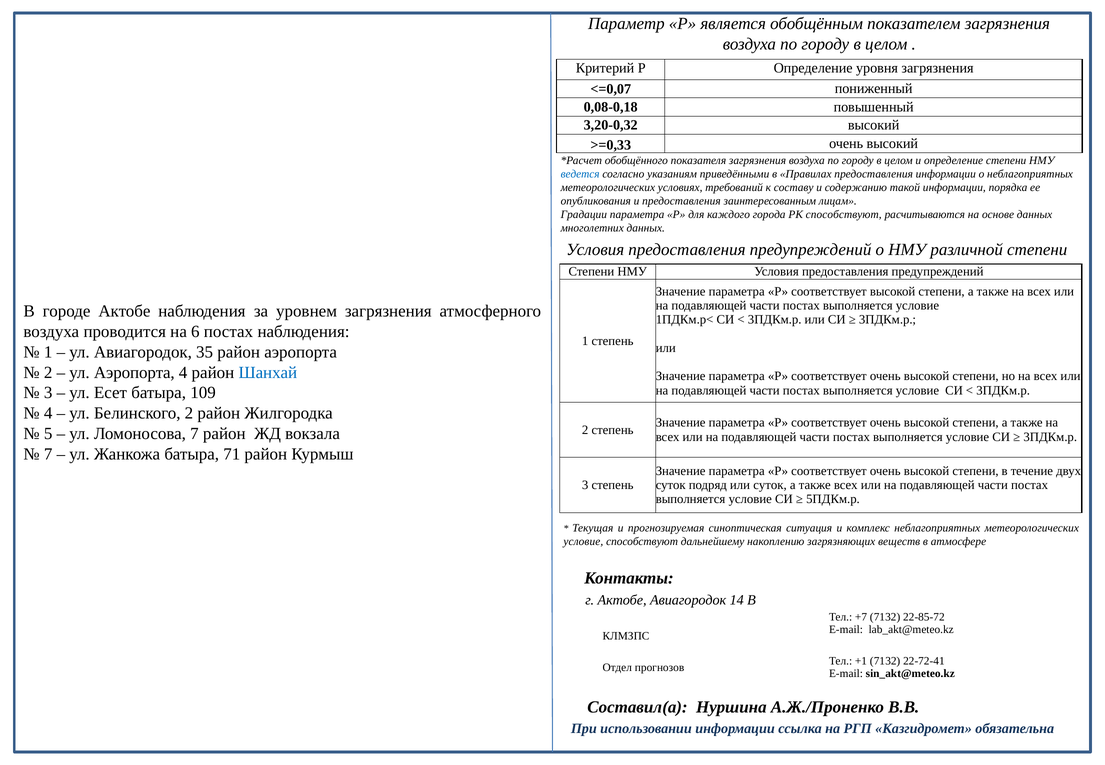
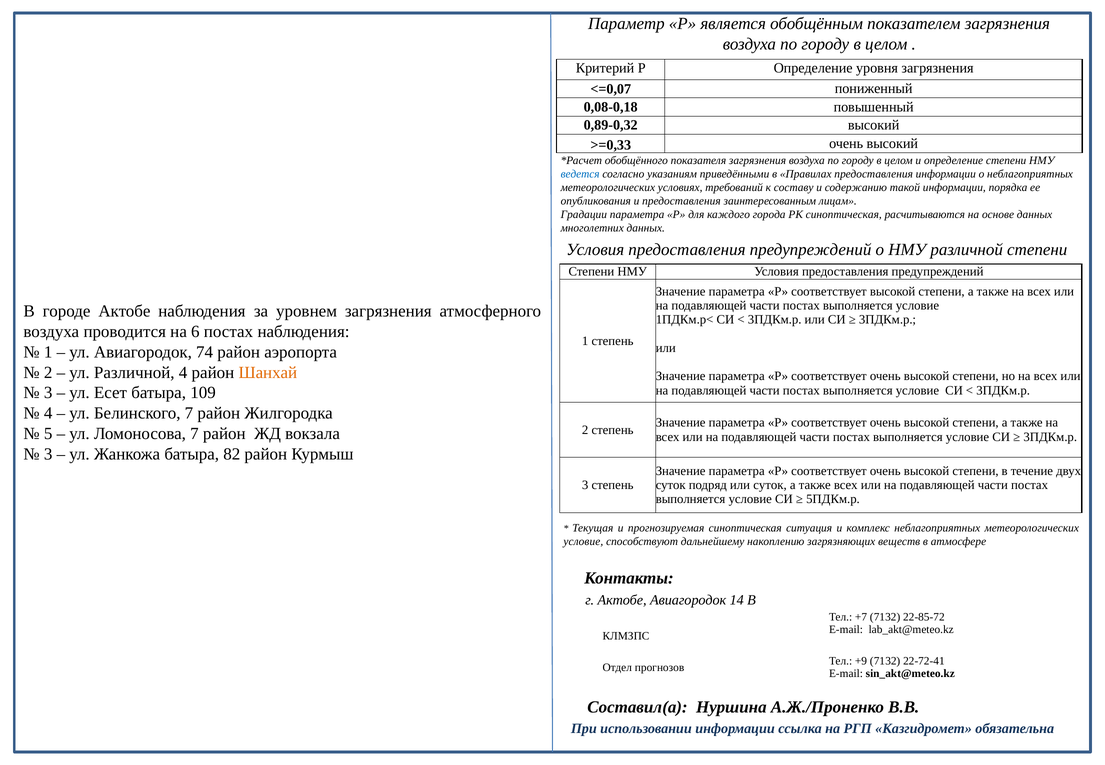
3,20-0,32: 3,20-0,32 -> 0,89-0,32 (611, 125)
РК способствуют: способствуют -> синоптическая (844, 215)
35: 35 -> 74 (205, 352)
ул Аэропорта: Аэропорта -> Различной (134, 372)
Шанхай colour: blue -> orange (268, 372)
Белинского 2: 2 -> 7 (189, 413)
7: 7 -> 3 (48, 454)
71: 71 -> 82 (232, 454)
+1: +1 -> +9 (861, 661)
